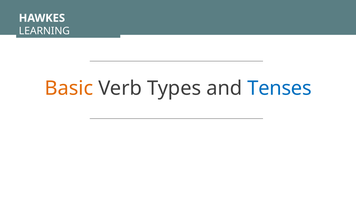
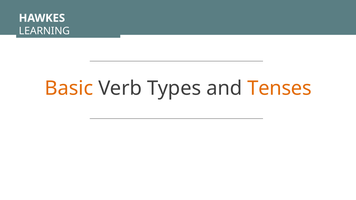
Tenses colour: blue -> orange (279, 88)
